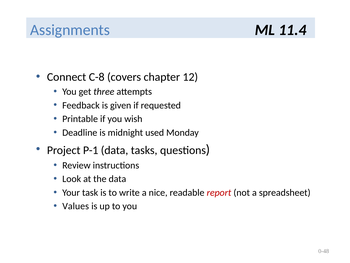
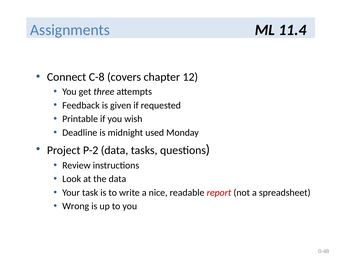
P-1: P-1 -> P-2 (91, 150)
Values: Values -> Wrong (76, 206)
